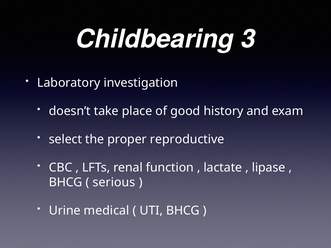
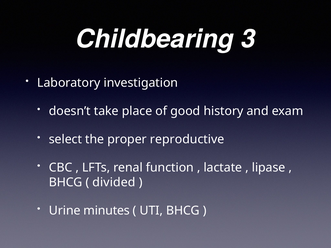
serious: serious -> divided (114, 183)
medical: medical -> minutes (107, 211)
